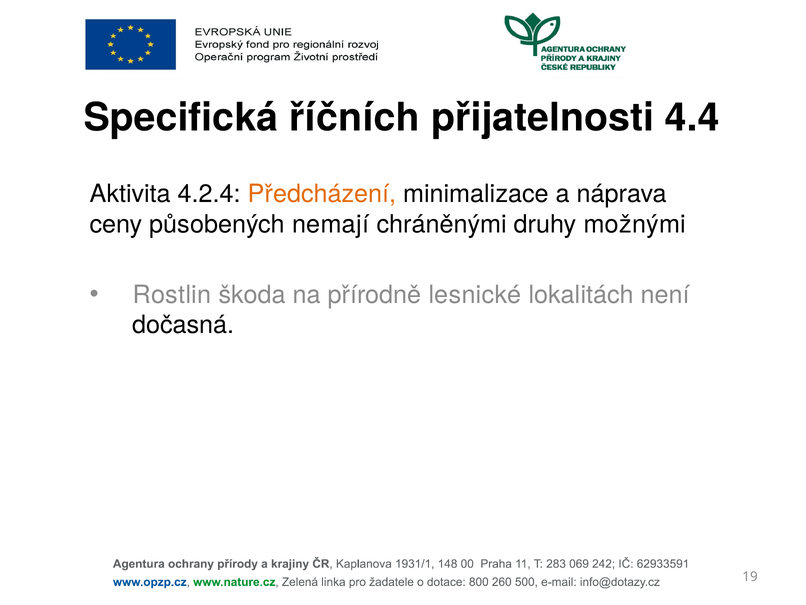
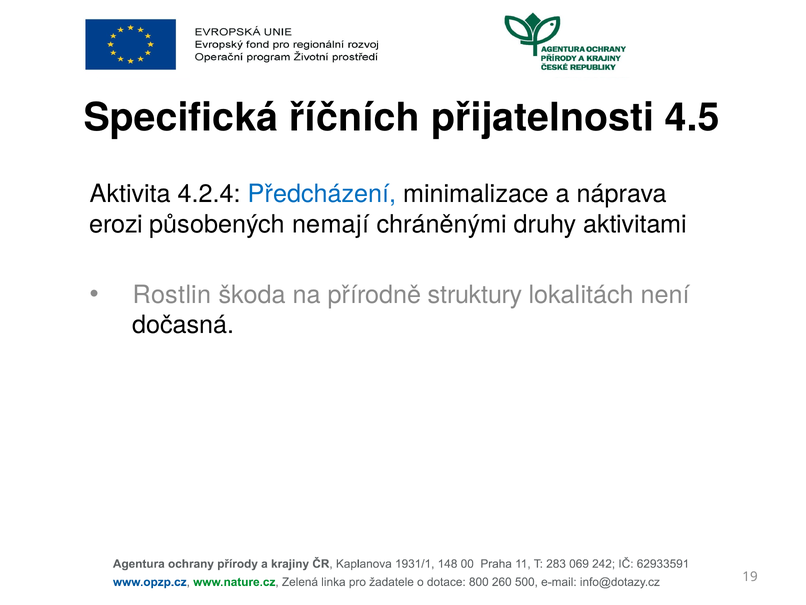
4.4: 4.4 -> 4.5 (692, 118)
Předcházení colour: orange -> blue (322, 194)
ceny: ceny -> erozi (116, 224)
možnými: možnými -> aktivitami (635, 224)
lesnické: lesnické -> struktury (475, 295)
